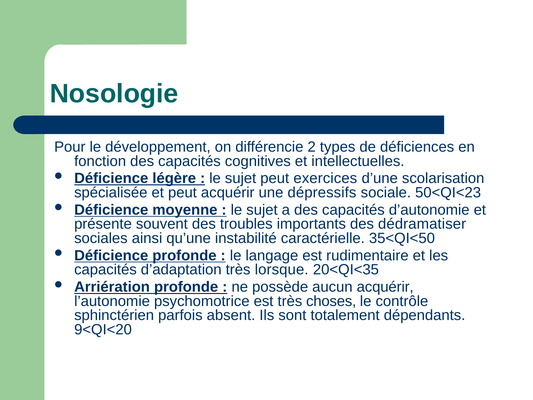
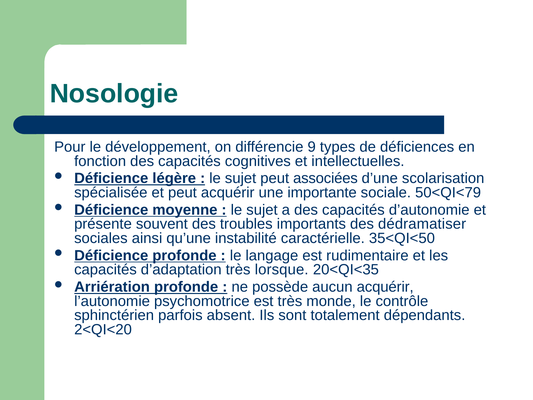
2: 2 -> 9 (312, 147)
exercices: exercices -> associées (325, 178)
dépressifs: dépressifs -> importante (322, 192)
50<QI<23: 50<QI<23 -> 50<QI<79 (448, 192)
choses: choses -> monde (331, 301)
9<QI<20: 9<QI<20 -> 2<QI<20 (103, 329)
